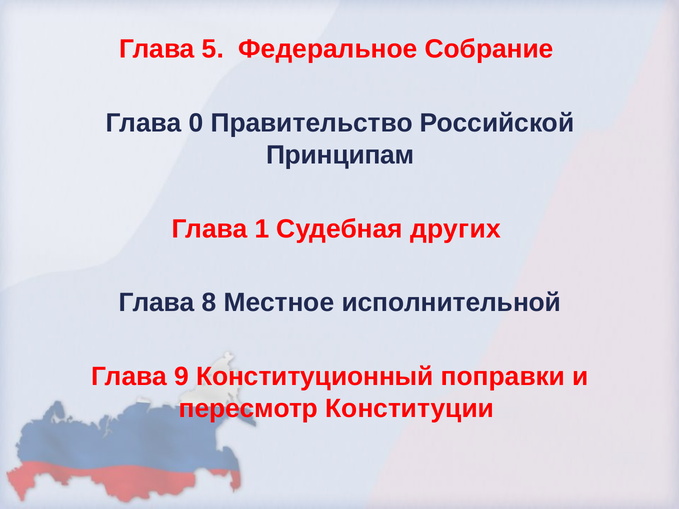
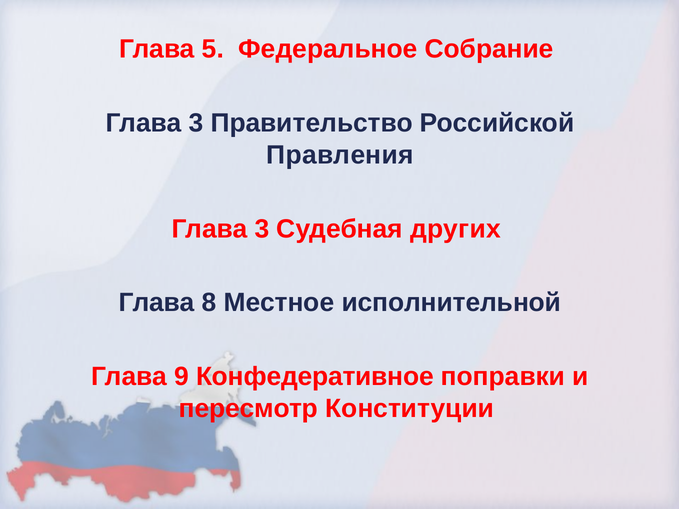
0: 0 -> 3 (196, 123)
Принципам: Принципам -> Правления (340, 155)
1: 1 -> 3 (262, 229)
Конституционный: Конституционный -> Конфедеративное (315, 377)
